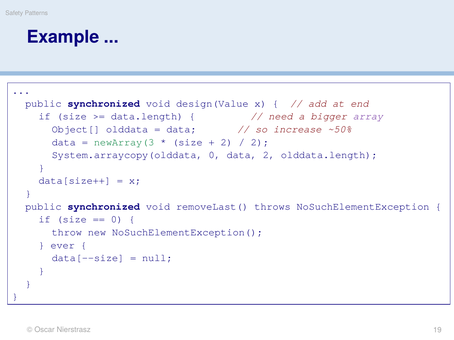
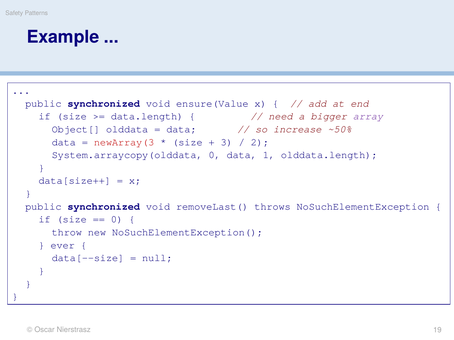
design(Value: design(Value -> ensure(Value (212, 104)
newArray(3 colour: green -> red (124, 142)
2: 2 -> 3 (227, 142)
data 2: 2 -> 1 (269, 155)
